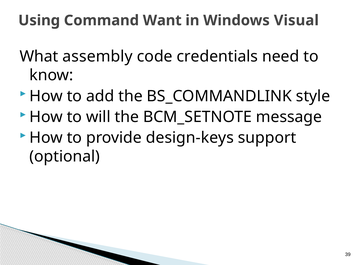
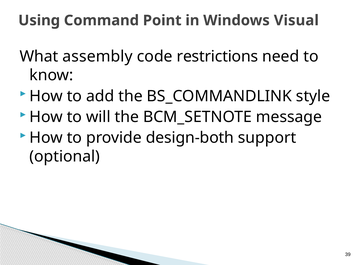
Want: Want -> Point (162, 20)
credentials: credentials -> restrictions (217, 57)
design-keys: design-keys -> design-both (190, 138)
